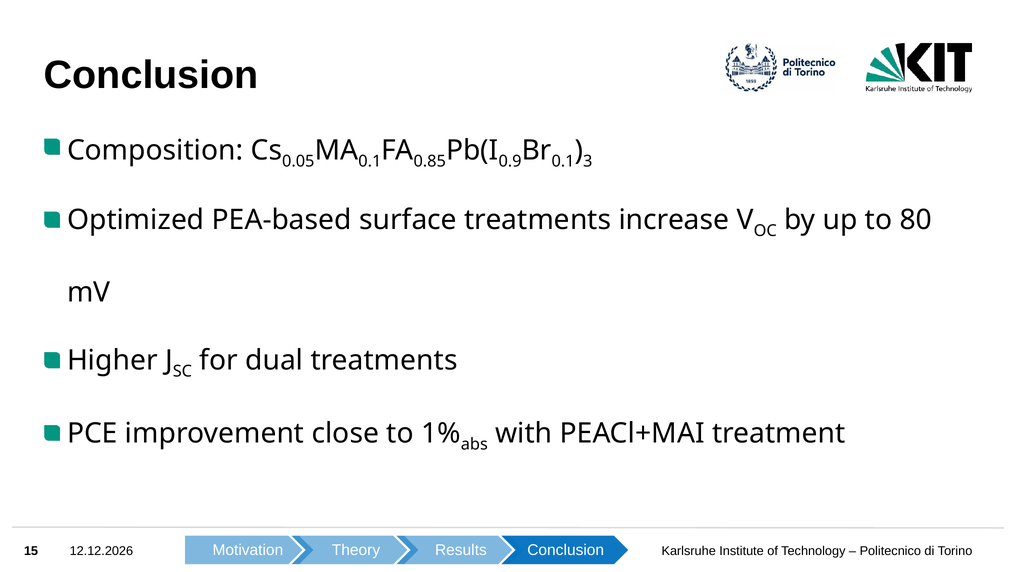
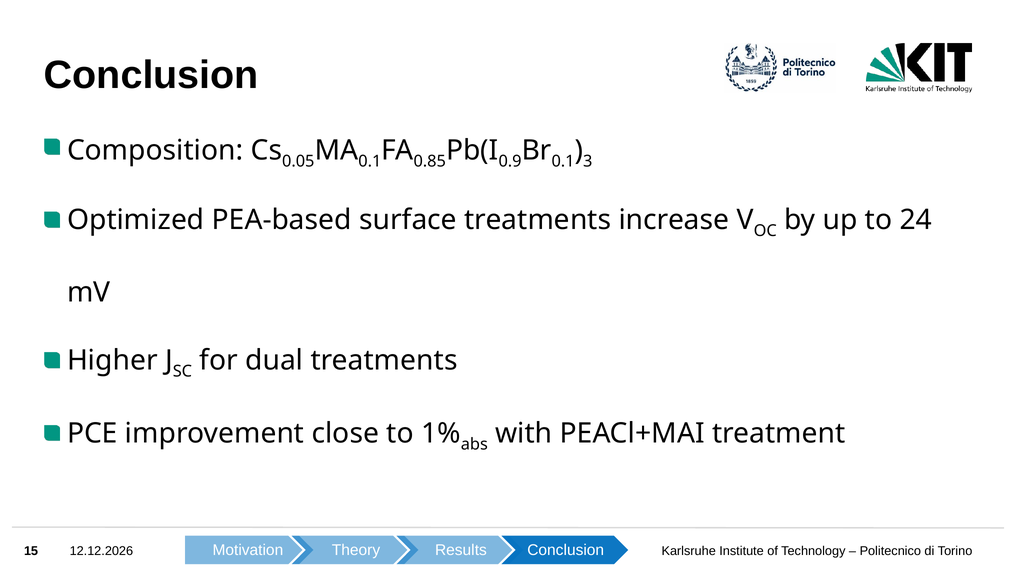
80: 80 -> 24 (916, 220)
